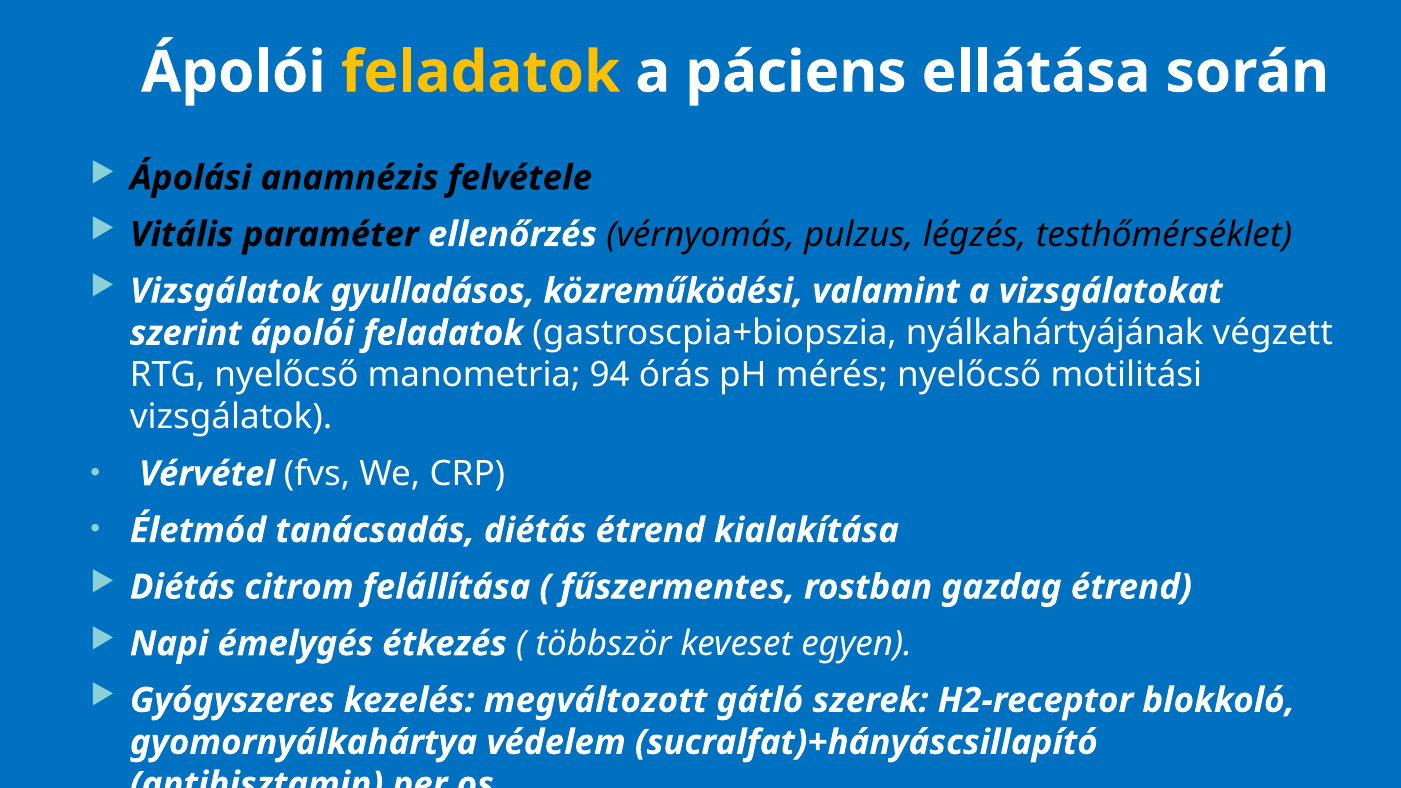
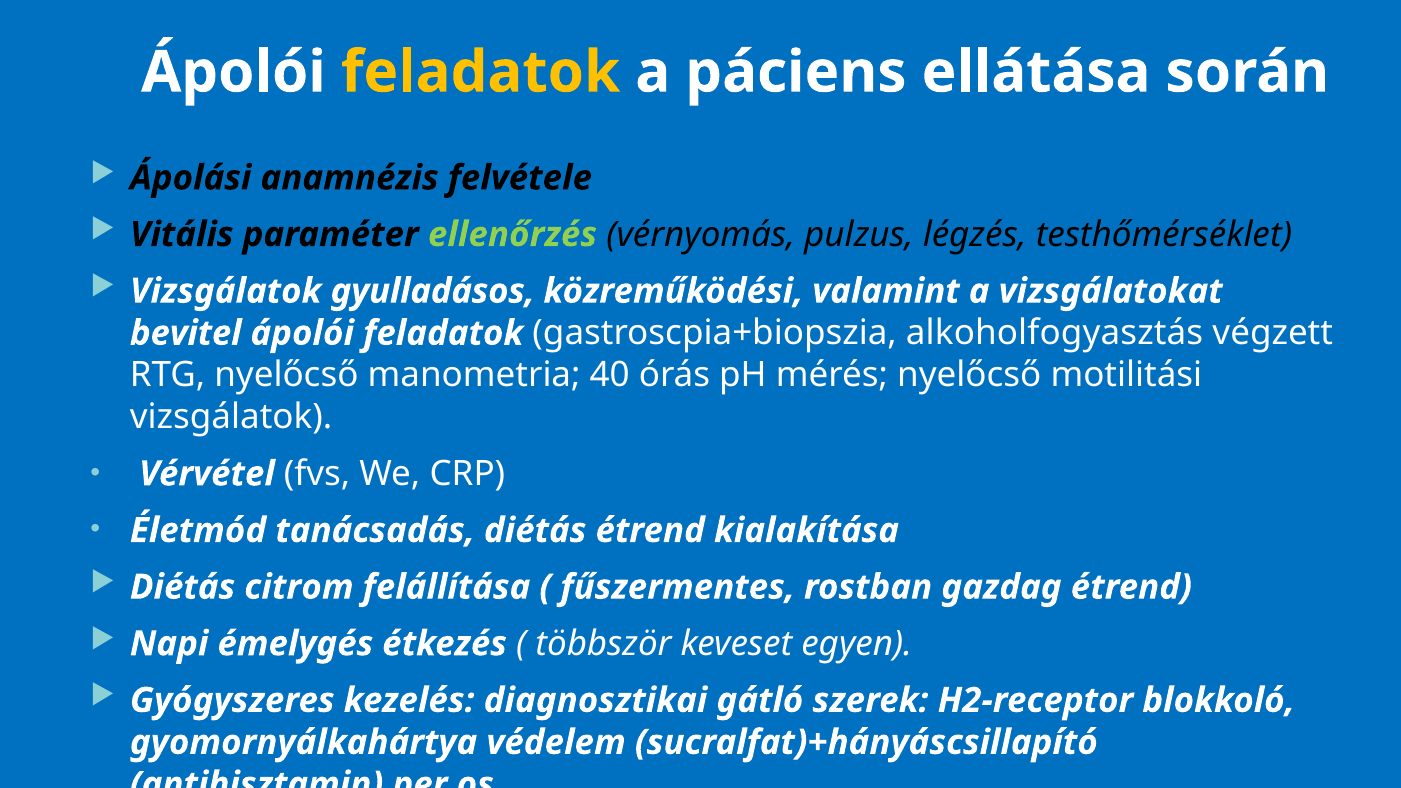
ellenőrzés colour: white -> light green (512, 235)
szerint: szerint -> bevitel (186, 333)
nyálkahártyájának: nyálkahártyájának -> alkoholfogyasztás (1055, 333)
94: 94 -> 40 (610, 375)
megváltozott: megváltozott -> diagnosztikai (596, 700)
